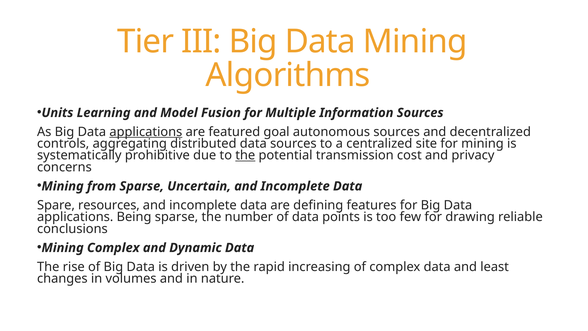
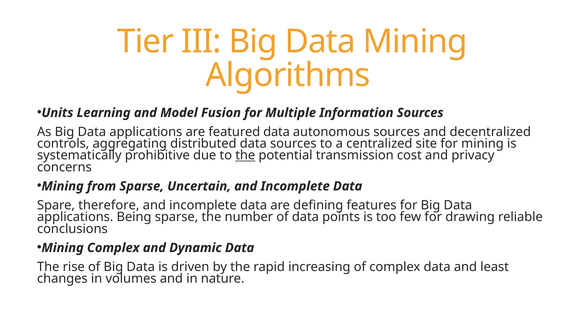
applications underline: present -> none (146, 132)
featured goal: goal -> data (277, 132)
resources: resources -> therefore (109, 205)
